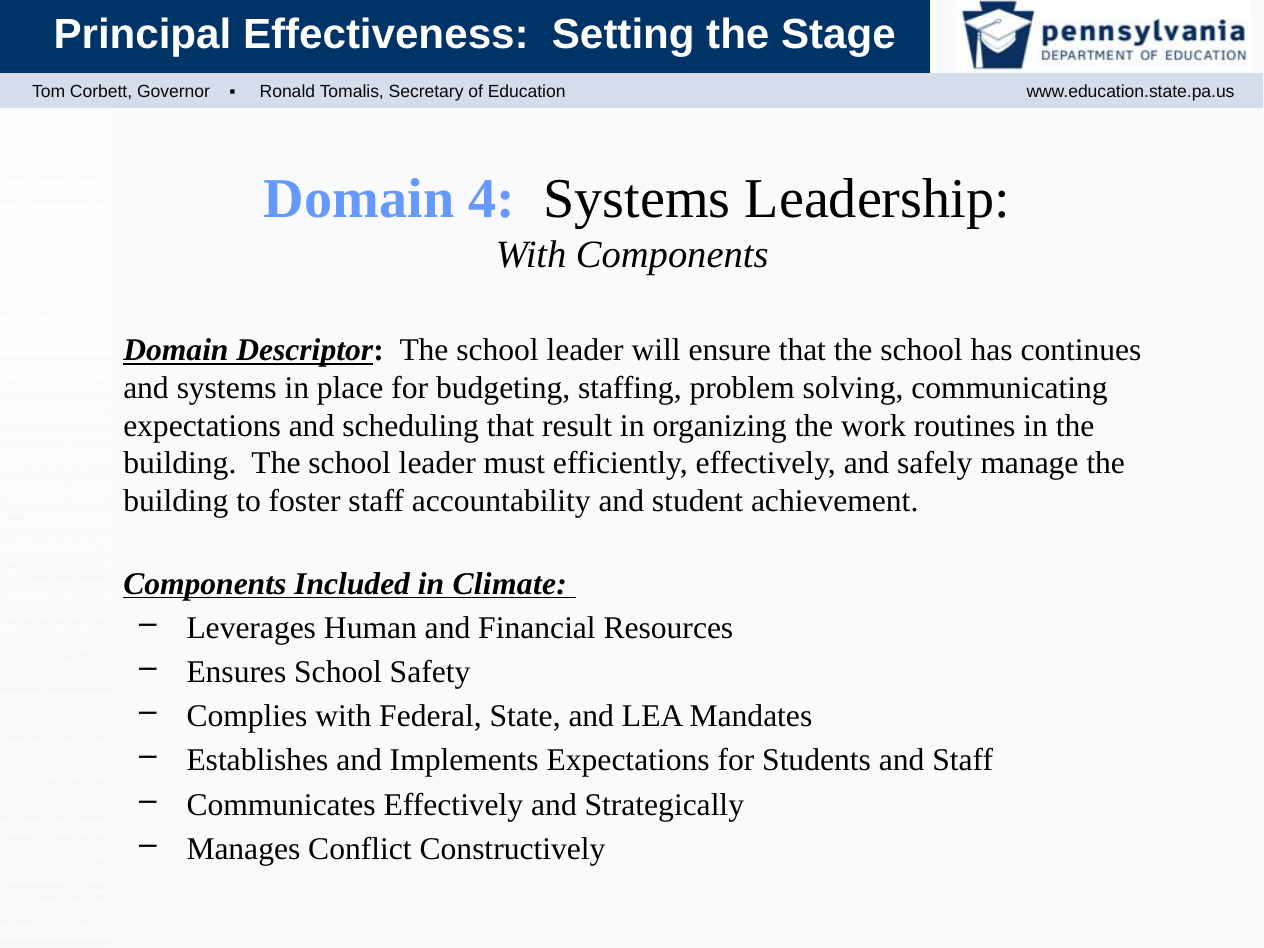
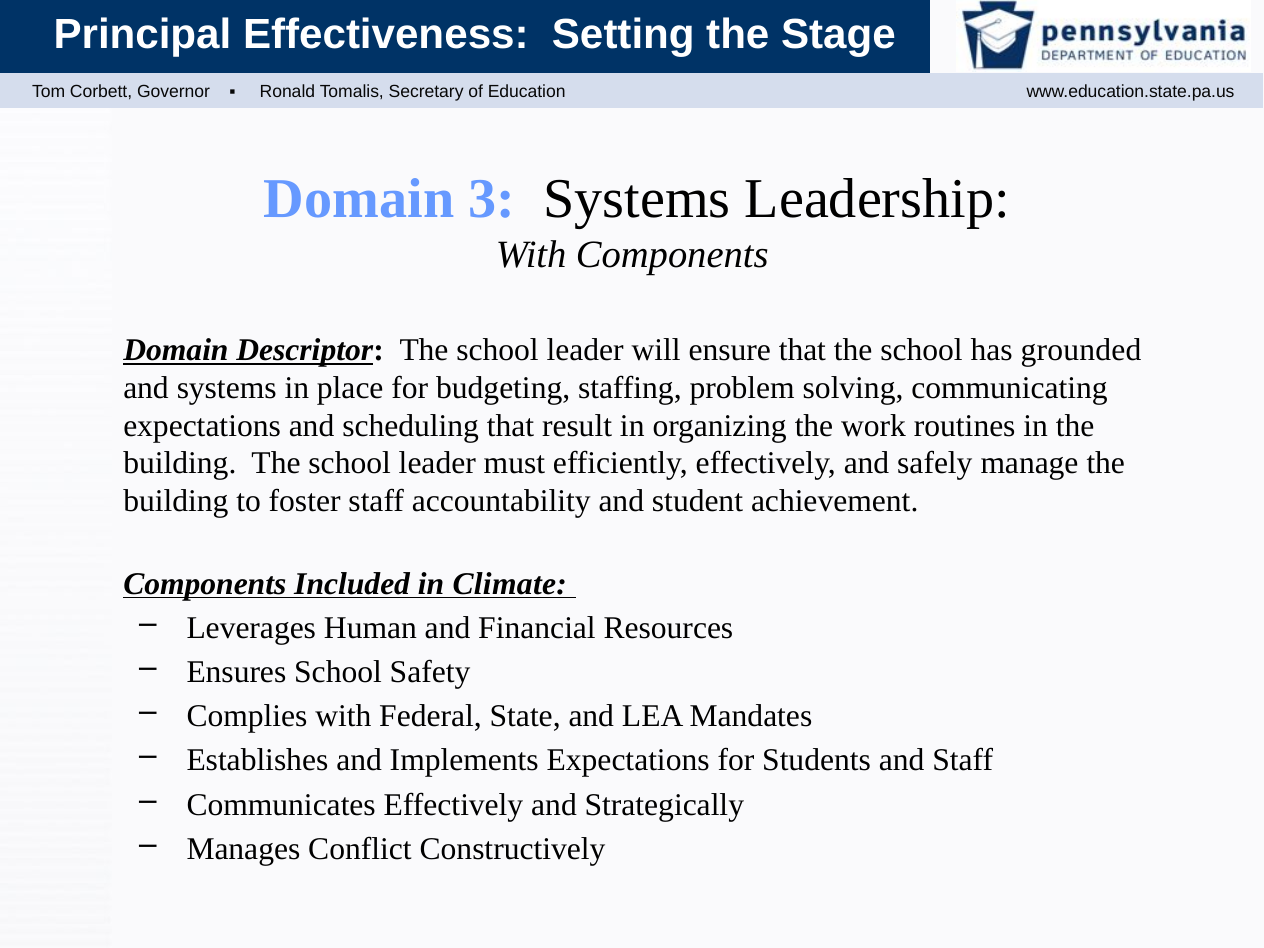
4: 4 -> 3 (492, 199)
continues: continues -> grounded (1081, 350)
